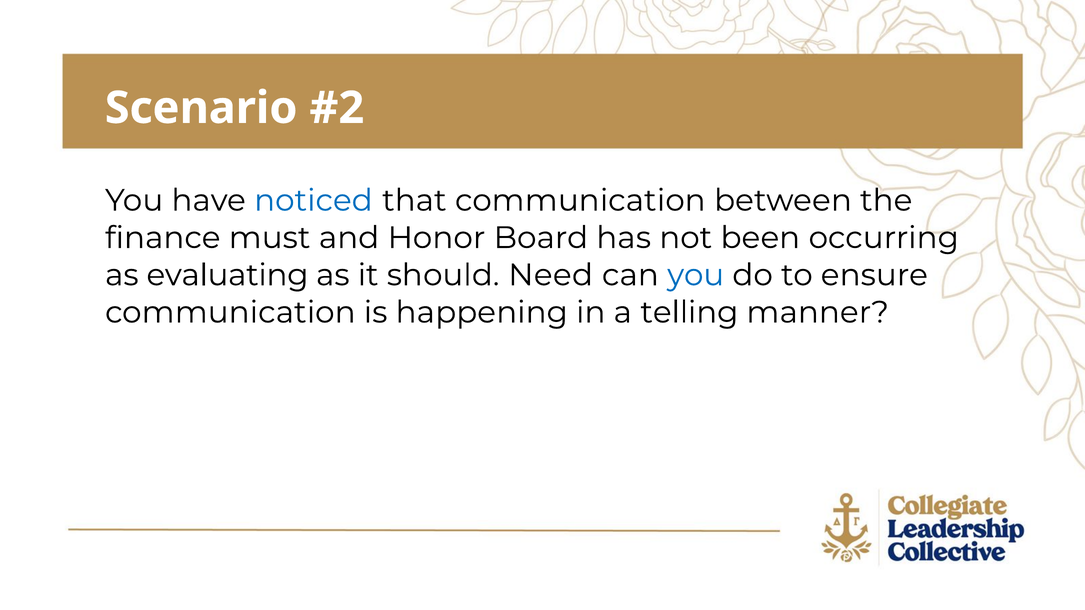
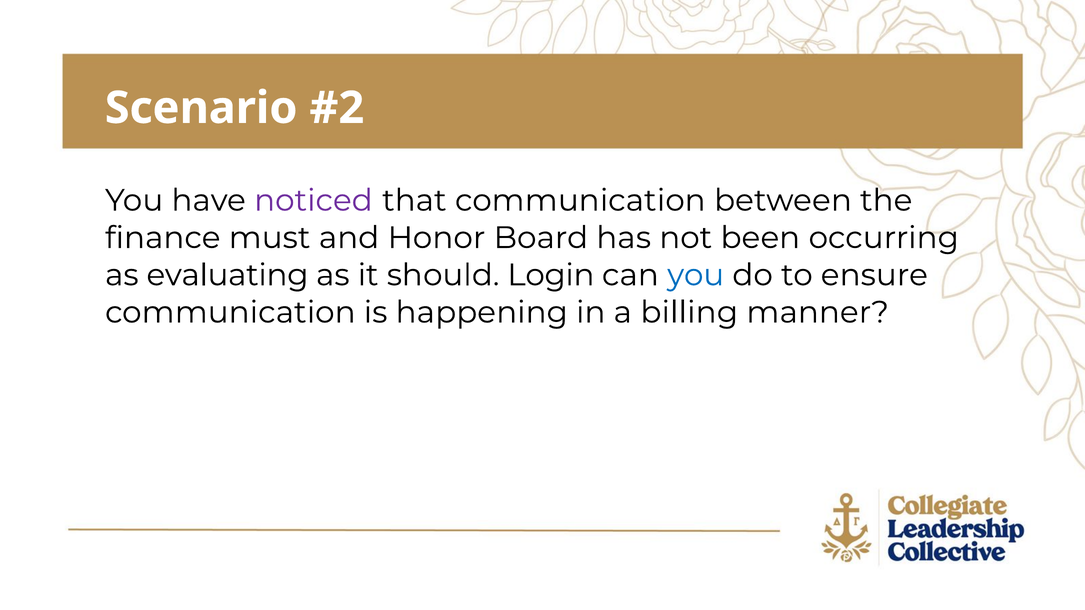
noticed colour: blue -> purple (313, 201)
Need: Need -> Login (551, 275)
telling: telling -> billing (689, 313)
